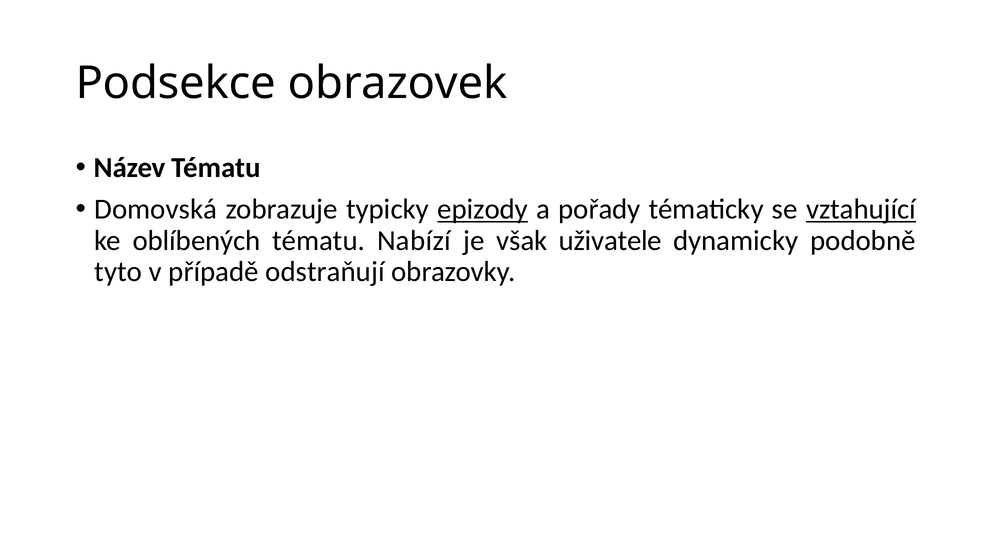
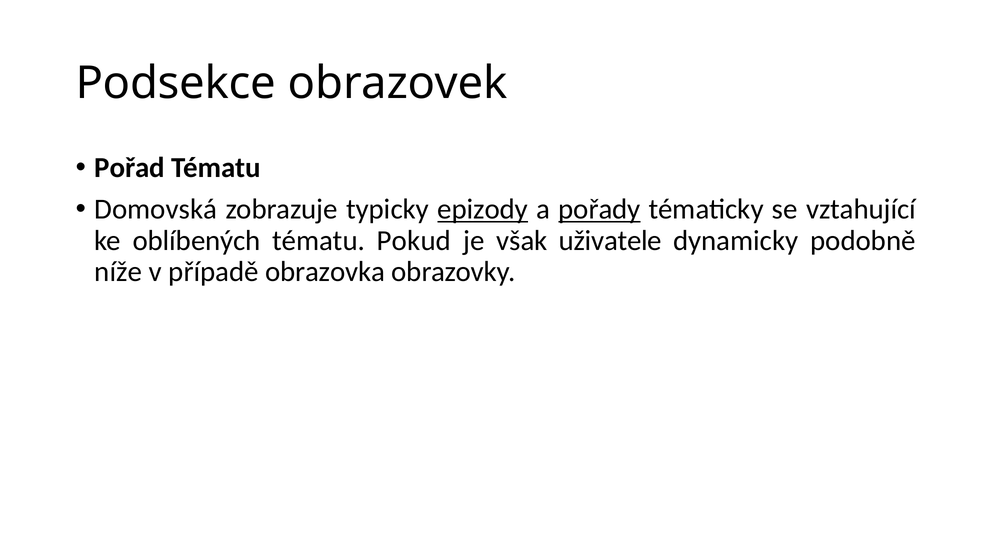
Název: Název -> Pořad (130, 168)
pořady underline: none -> present (599, 209)
vztahující underline: present -> none (861, 209)
Nabízí: Nabízí -> Pokud (414, 241)
tyto: tyto -> níže (118, 272)
odstraňují: odstraňují -> obrazovka (325, 272)
